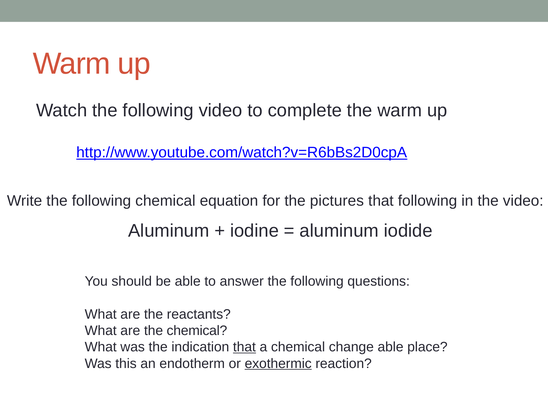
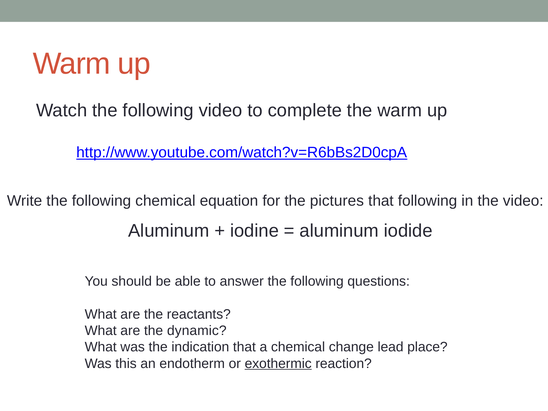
the chemical: chemical -> dynamic (197, 331)
that underline: present -> none (244, 347)
change able: able -> lead (391, 347)
